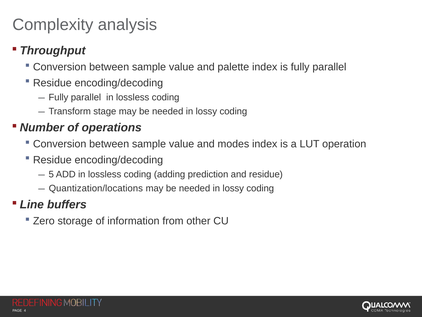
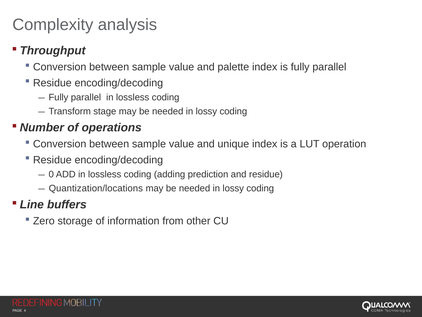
modes: modes -> unique (233, 144)
5: 5 -> 0 (51, 174)
